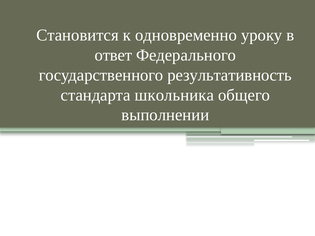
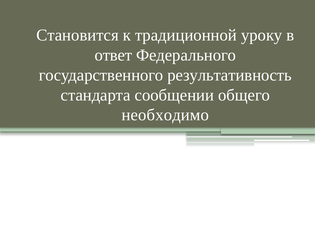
одновременно: одновременно -> традиционной (186, 35)
школьника: школьника -> сообщении (174, 95)
выполнении: выполнении -> необходимо (165, 115)
